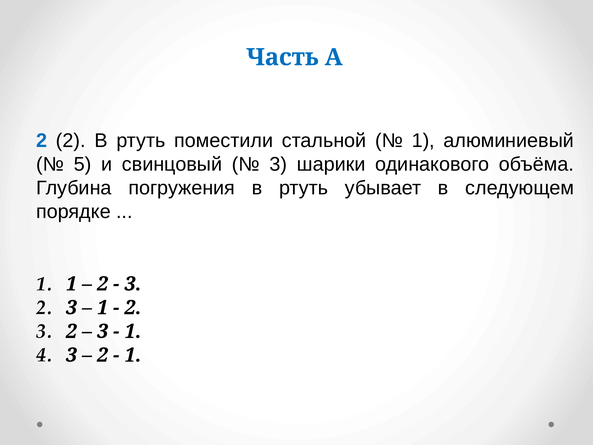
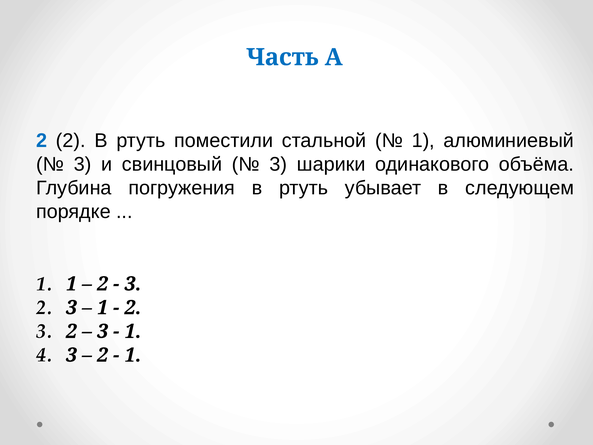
5: 5 -> 3 (82, 164)
